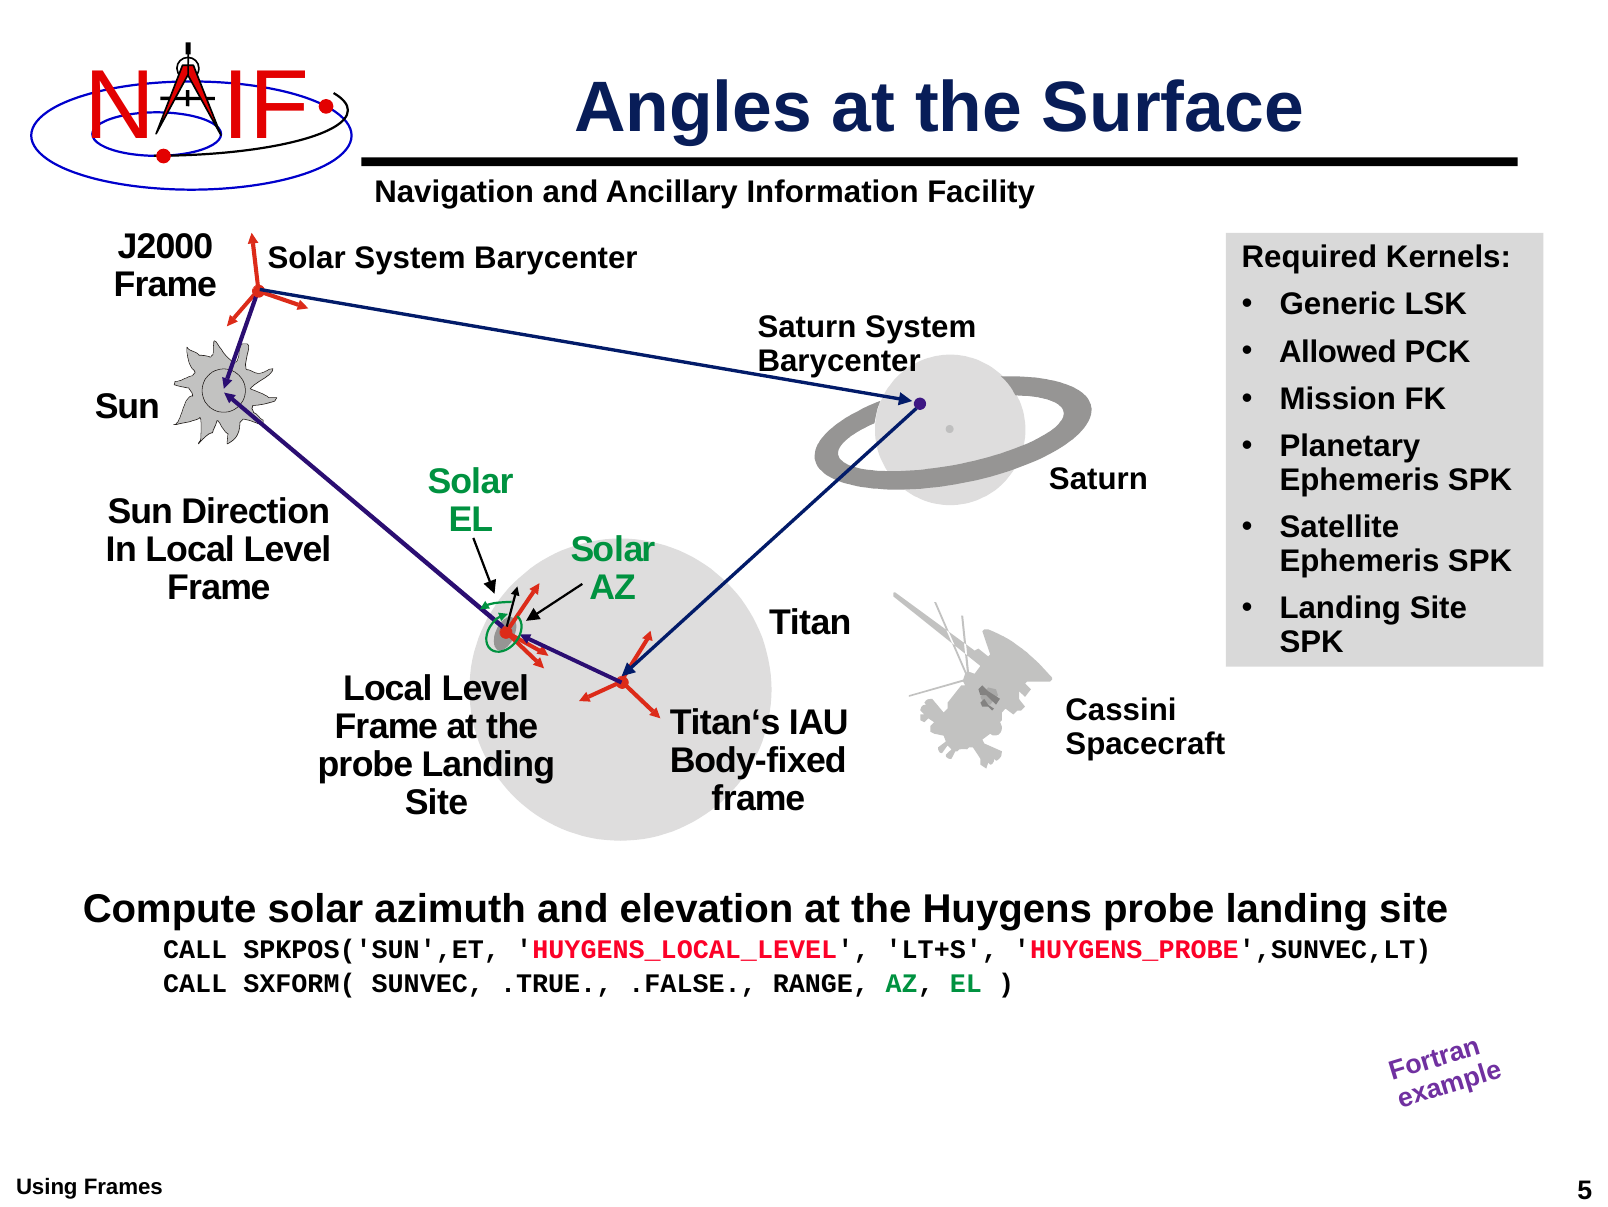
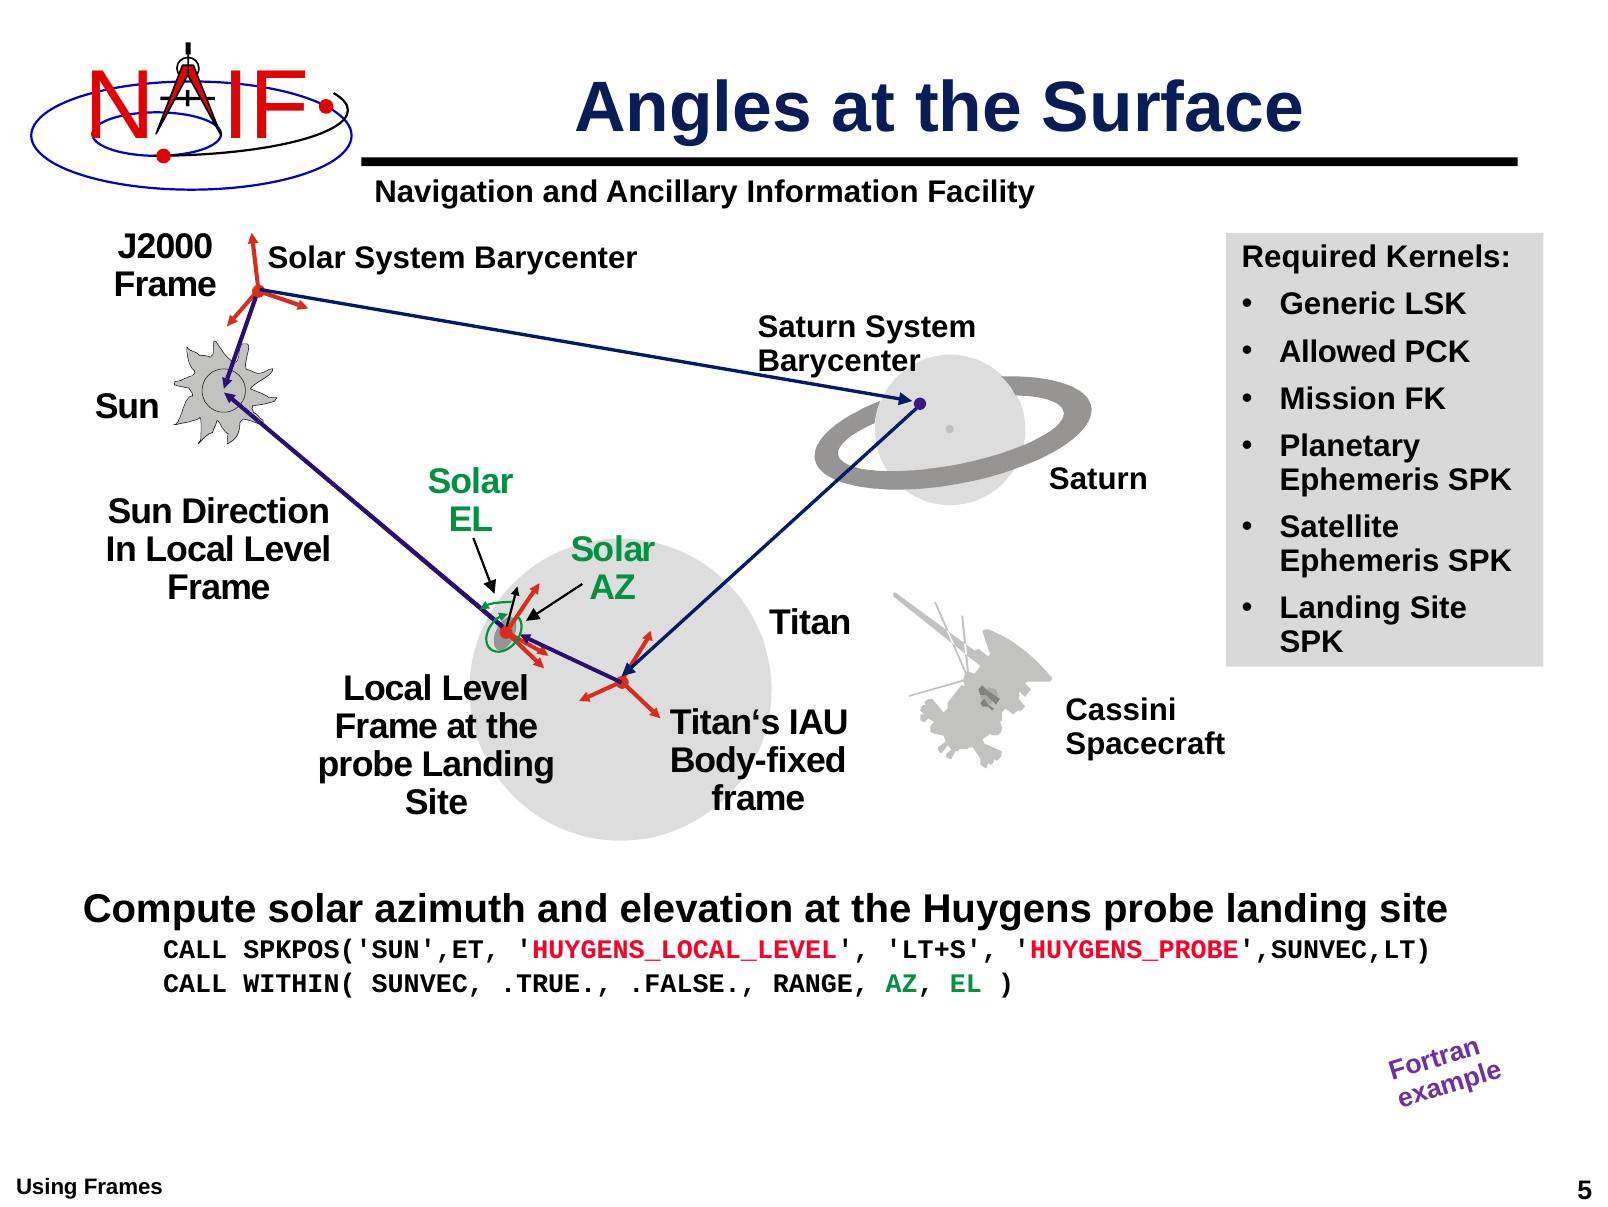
SXFORM(: SXFORM( -> WITHIN( (299, 983)
